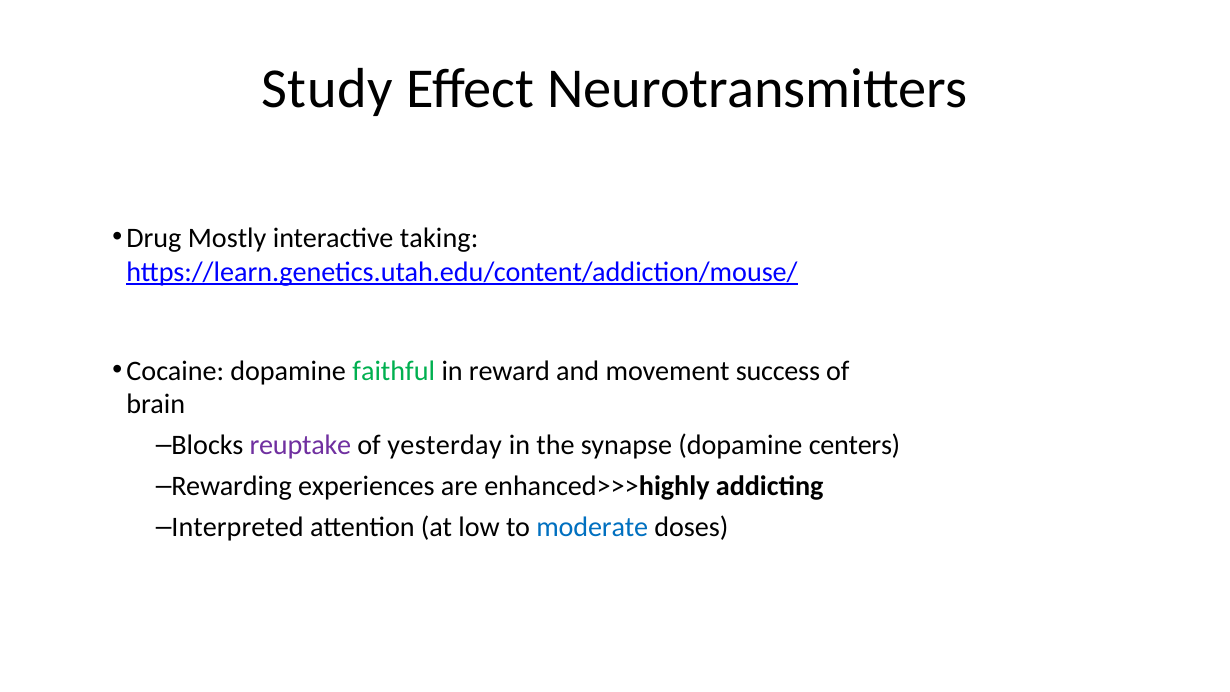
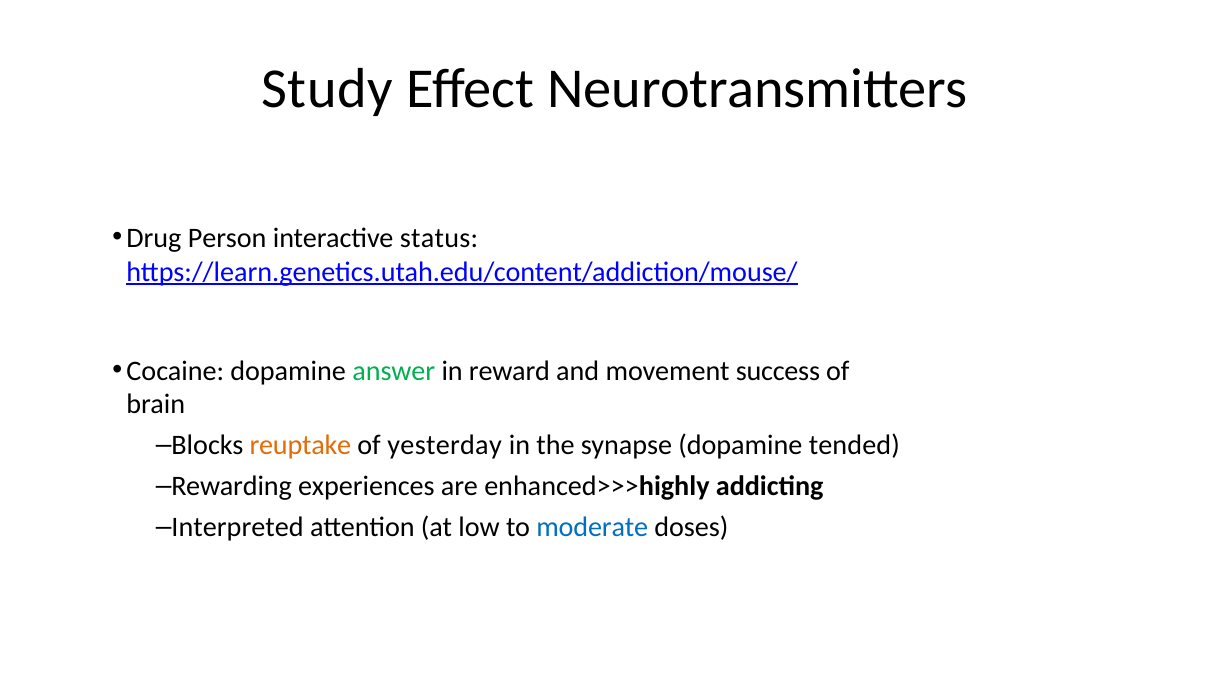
Mostly: Mostly -> Person (227, 238)
taking: taking -> status (439, 238)
faithful: faithful -> answer (394, 371)
reuptake colour: purple -> orange (300, 446)
centers: centers -> tended (854, 446)
